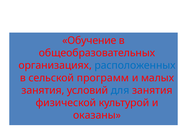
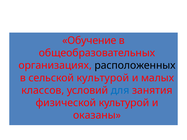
расположенных colour: blue -> black (135, 66)
сельской программ: программ -> культурой (103, 78)
занятия: занятия -> классов (43, 90)
